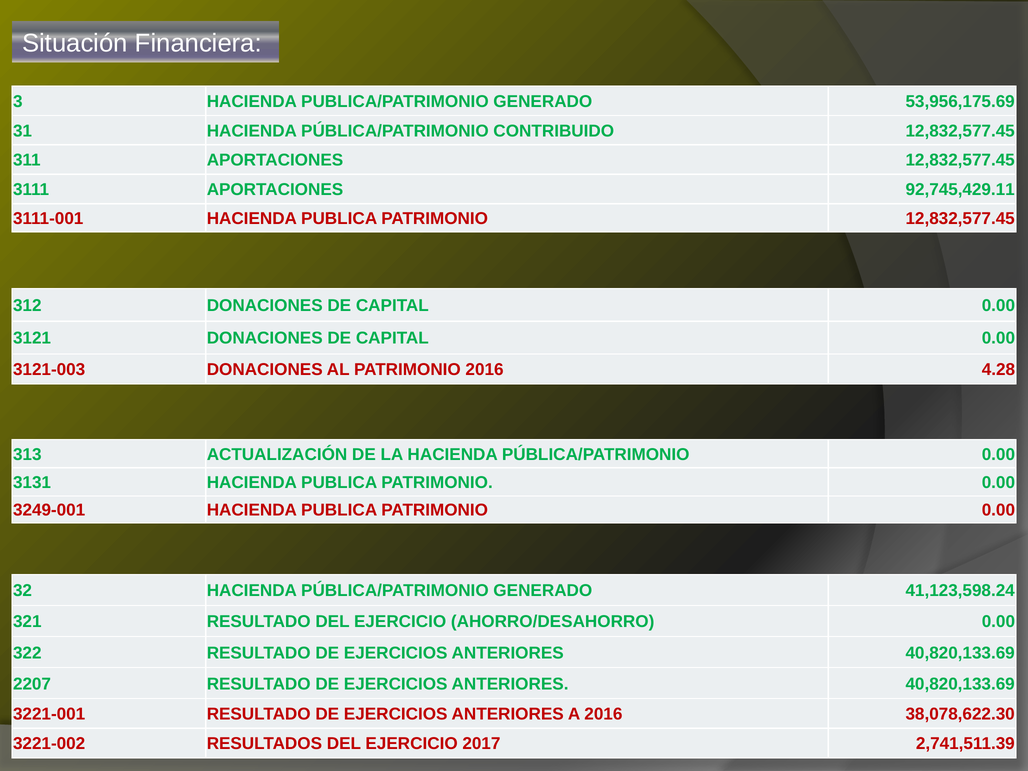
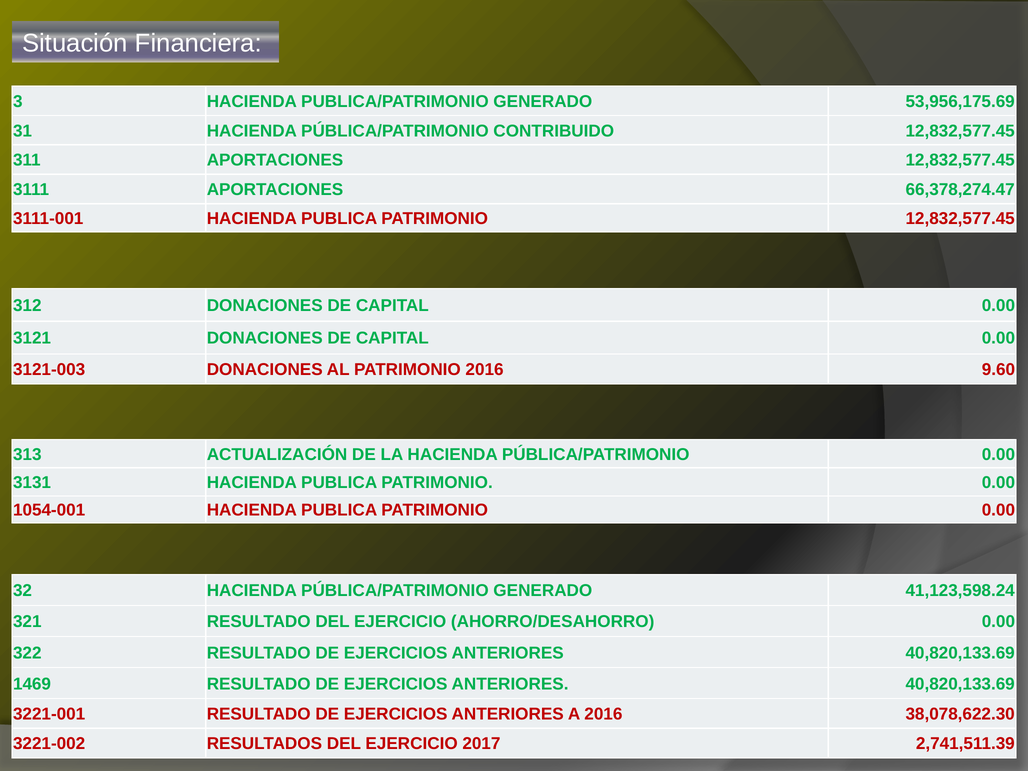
92,745,429.11: 92,745,429.11 -> 66,378,274.47 (960, 190)
4.28: 4.28 -> 9.60 (998, 370)
3249-001: 3249-001 -> 1054-001 (49, 510)
2207: 2207 -> 1469 (32, 684)
